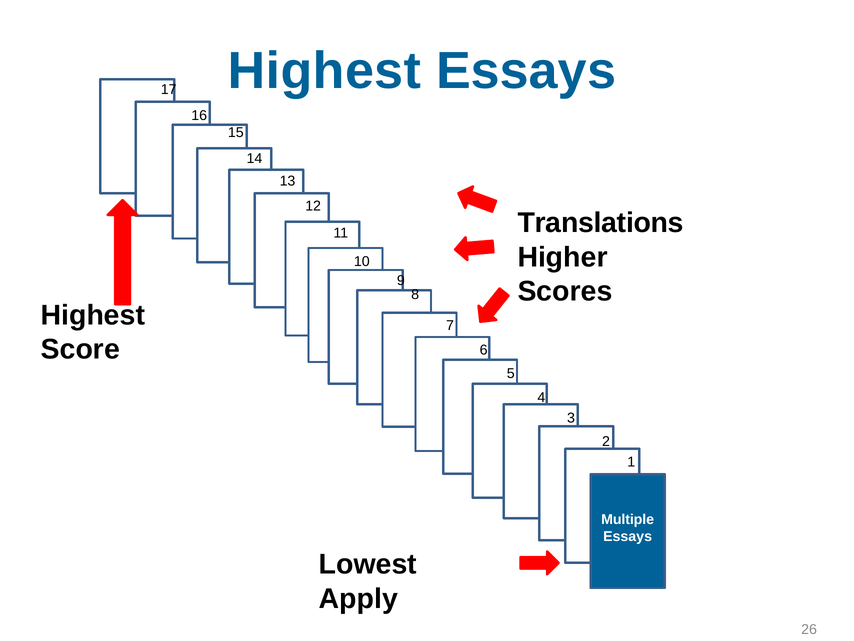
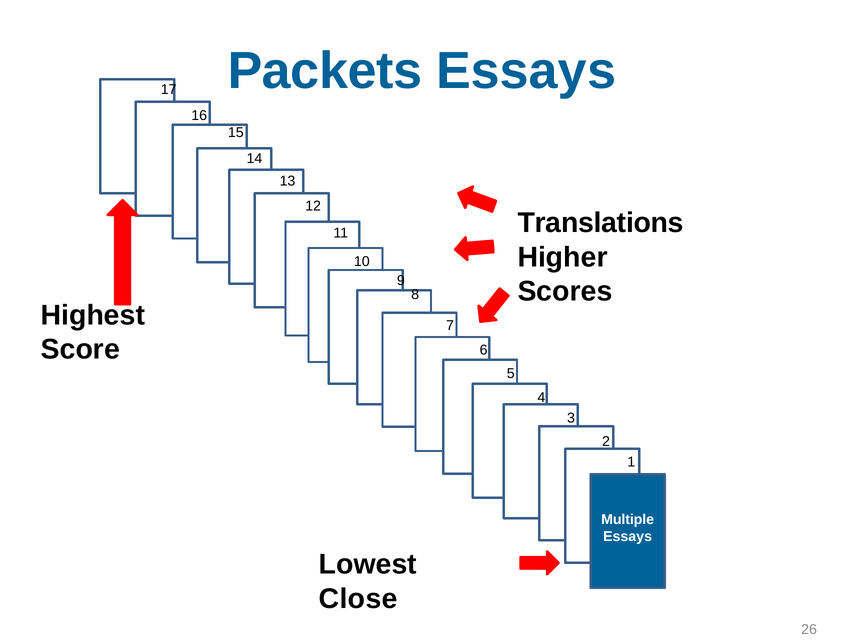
Highest: Highest -> Packets (325, 71)
Apply: Apply -> Close (358, 598)
